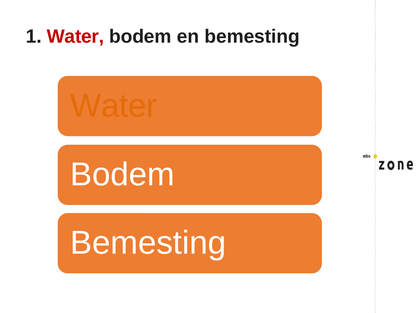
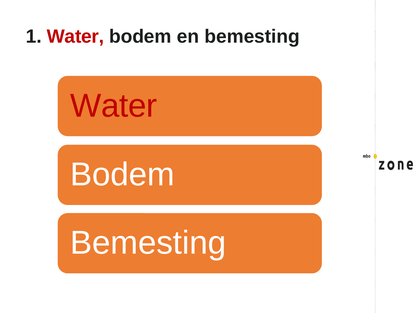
Water colour: orange -> red (114, 106)
